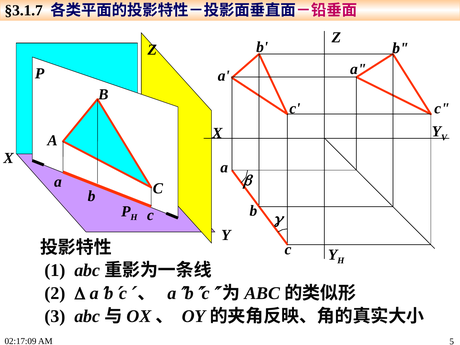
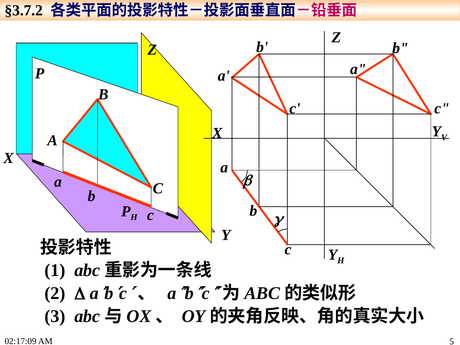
§3.1.7: §3.1.7 -> §3.7.2 (24, 10)
